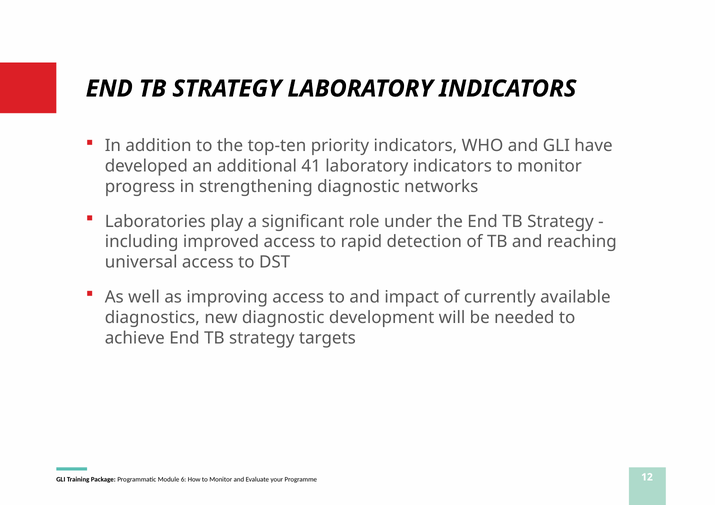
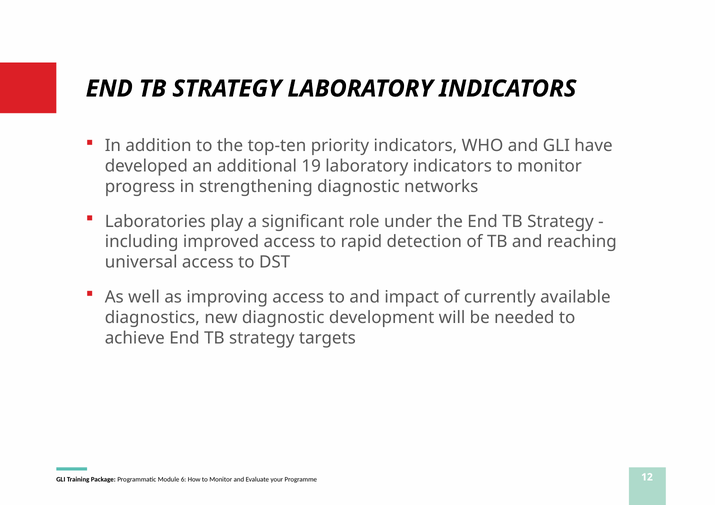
41: 41 -> 19 (311, 166)
